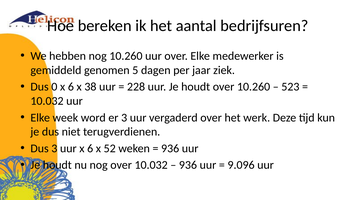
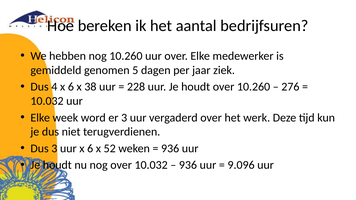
0: 0 -> 4 (54, 87)
523: 523 -> 276 (290, 87)
